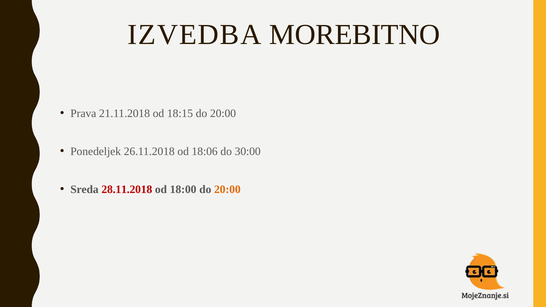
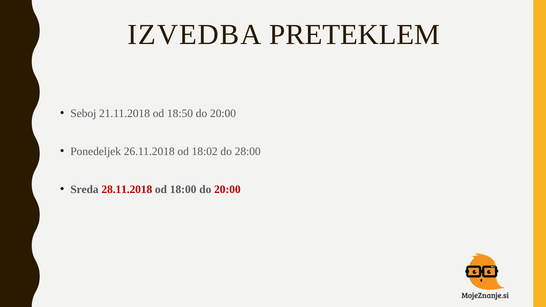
MOREBITNO: MOREBITNO -> PRETEKLEM (355, 35)
Prava: Prava -> Seboj (83, 113)
18:15: 18:15 -> 18:50 (180, 113)
18:06: 18:06 -> 18:02 (205, 151)
30:00: 30:00 -> 28:00 (248, 151)
20:00 colour: orange -> red (227, 189)
